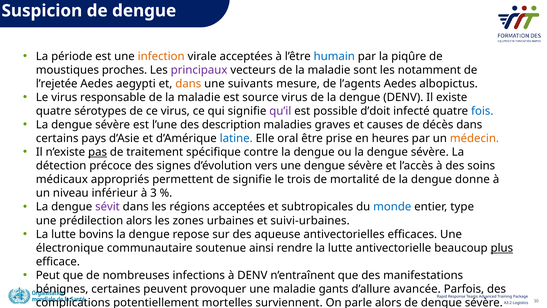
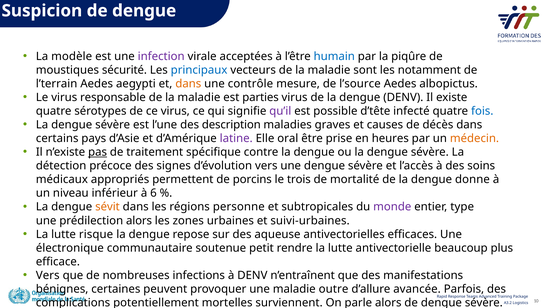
période: période -> modèle (72, 56)
infection colour: orange -> purple (161, 56)
proches: proches -> sécurité (124, 70)
principaux colour: purple -> blue (199, 70)
l’rejetée: l’rejetée -> l’terrain (57, 84)
suivants: suivants -> contrôle (250, 84)
l’agents: l’agents -> l’source (360, 84)
source: source -> parties (261, 97)
d’doit: d’doit -> d’tête (375, 111)
latine colour: blue -> purple (236, 138)
de signifie: signifie -> porcins (252, 179)
3: 3 -> 6 (153, 193)
sévit colour: purple -> orange (108, 207)
régions acceptées: acceptées -> personne (239, 207)
monde colour: blue -> purple (392, 207)
bovins: bovins -> risque (96, 234)
ainsi: ainsi -> petit (261, 248)
plus underline: present -> none (502, 248)
Peut: Peut -> Vers (48, 275)
gants: gants -> outre (334, 289)
